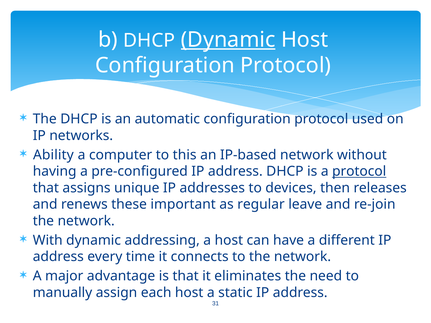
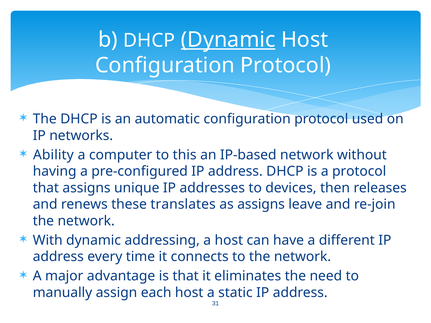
protocol underline: present -> none (359, 171)
important: important -> translates (183, 205)
as regular: regular -> assigns (261, 205)
